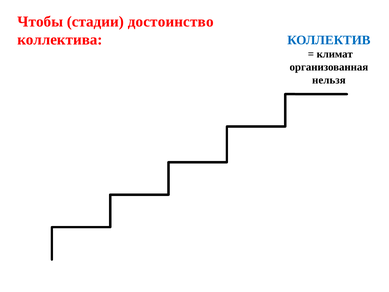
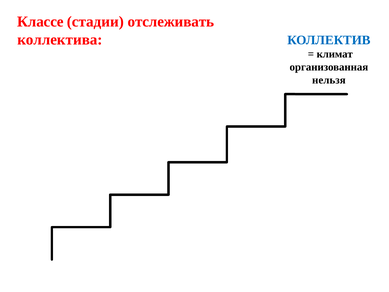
Чтобы: Чтобы -> Классе (40, 22)
достоинство: достоинство -> отслеживать (171, 22)
